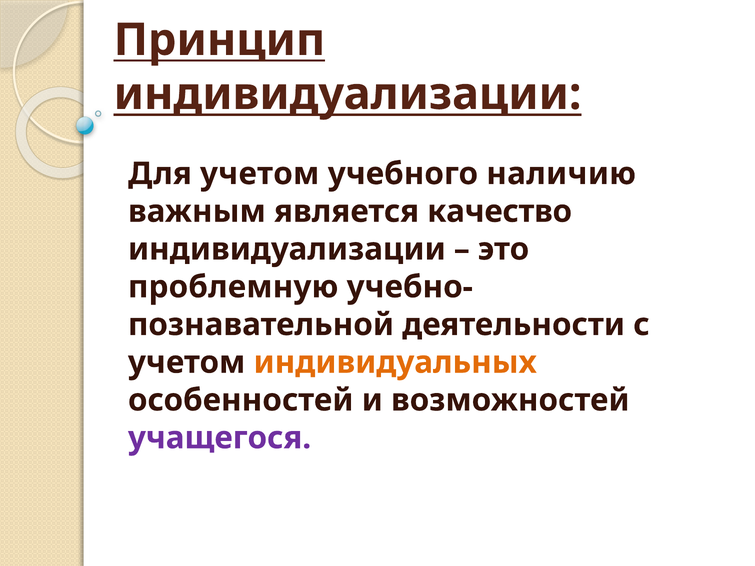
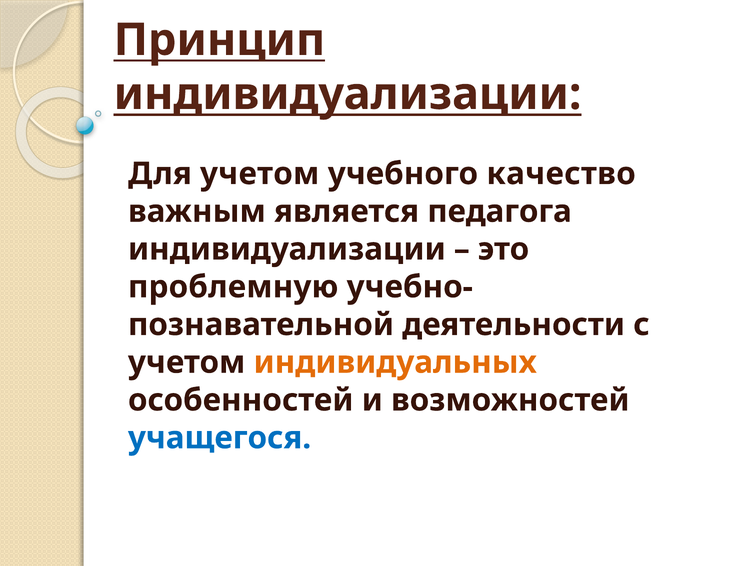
наличию: наличию -> качество (561, 174)
качество: качество -> педагога (500, 212)
учащегося colour: purple -> blue (220, 438)
